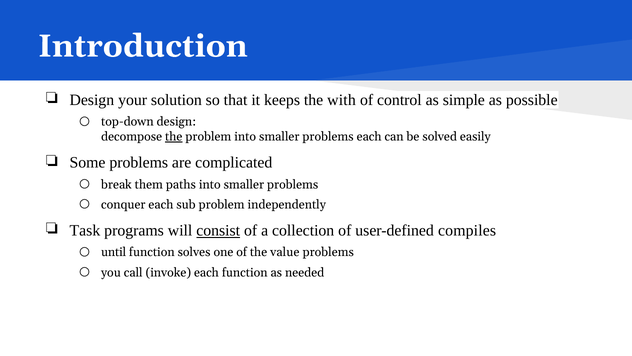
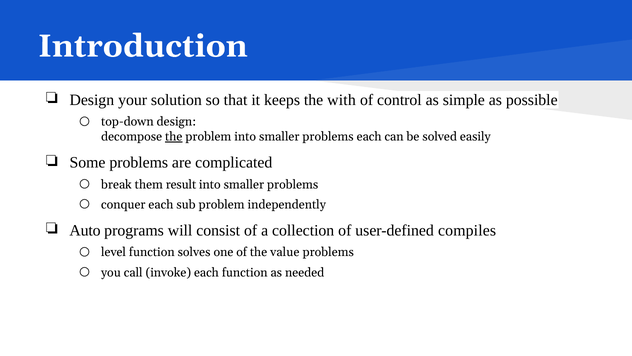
paths: paths -> result (181, 184)
Task: Task -> Auto (85, 230)
consist underline: present -> none (218, 230)
until: until -> level (114, 252)
